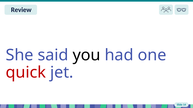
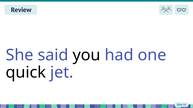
quick colour: red -> black (26, 73)
